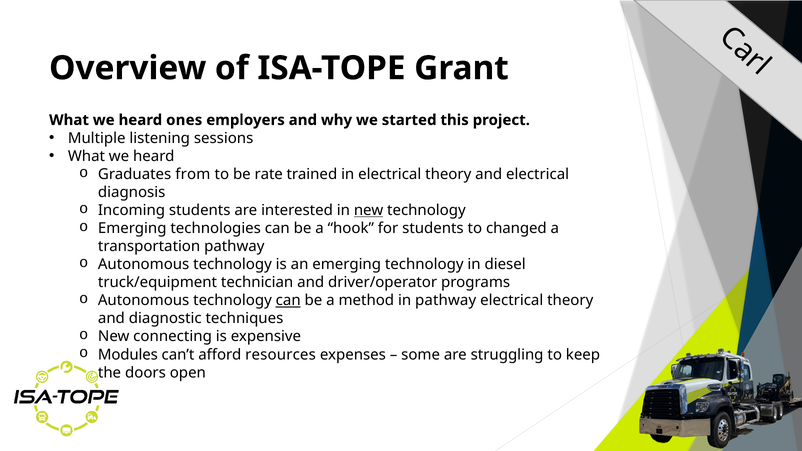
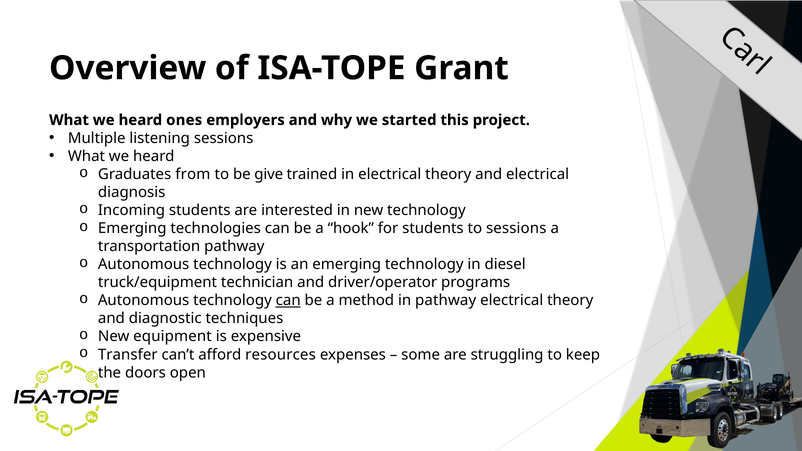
rate: rate -> give (269, 174)
new underline: present -> none (369, 210)
to changed: changed -> sessions (516, 228)
connecting: connecting -> equipment (173, 337)
Modules: Modules -> Transfer (128, 355)
